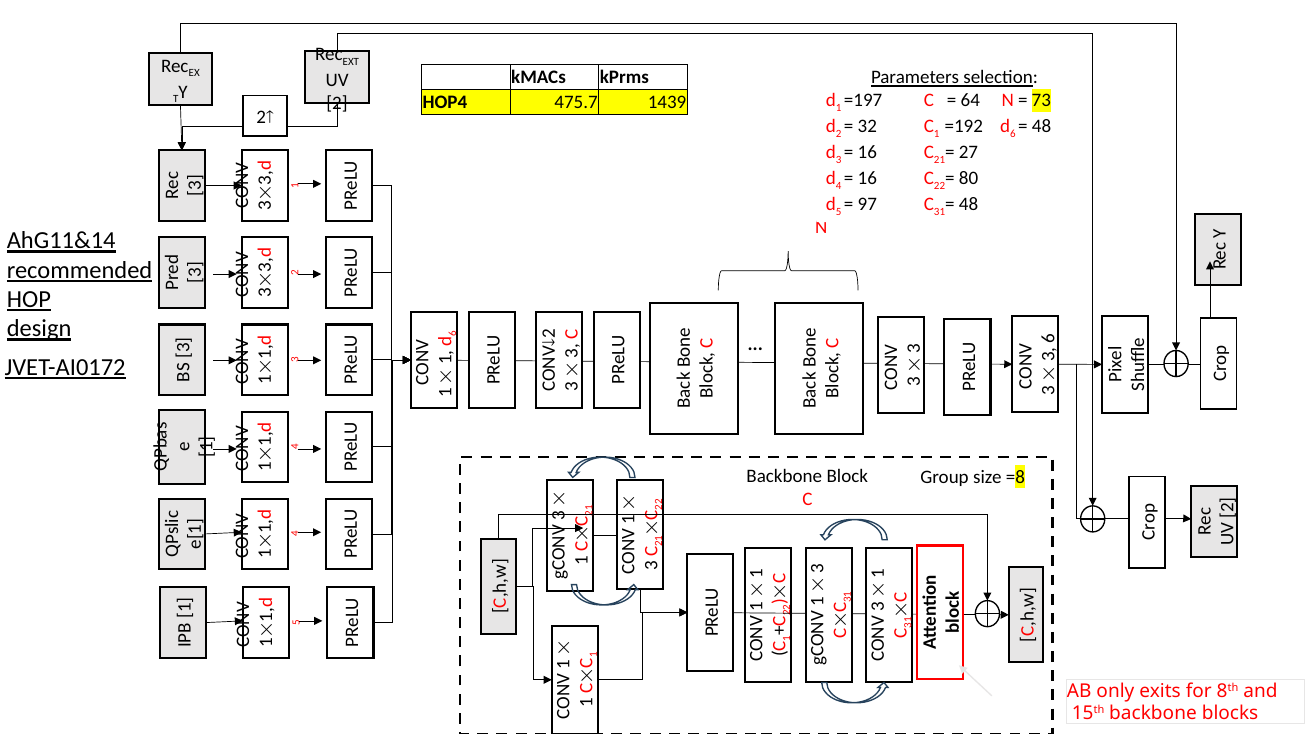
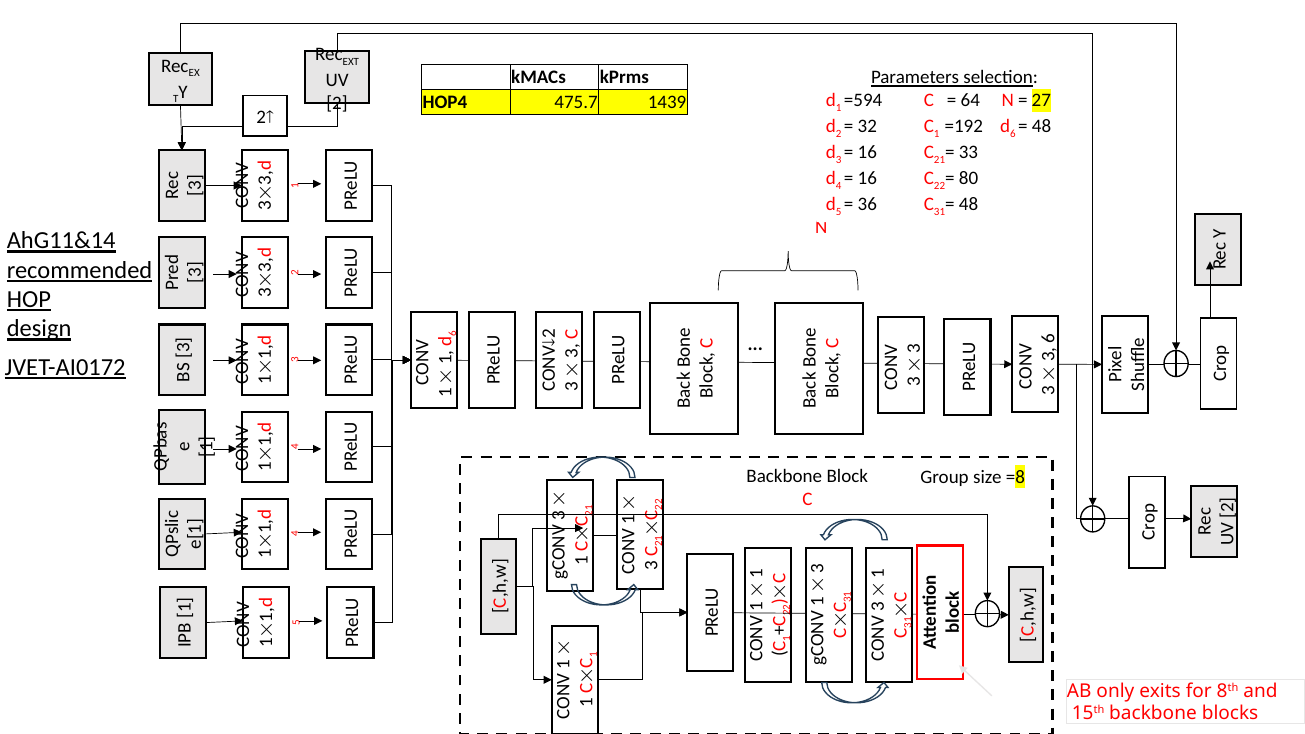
=197: =197 -> =594 (863, 100)
73: 73 -> 27 (1041, 100)
27: 27 -> 33 (968, 152)
97: 97 -> 36 (867, 204)
